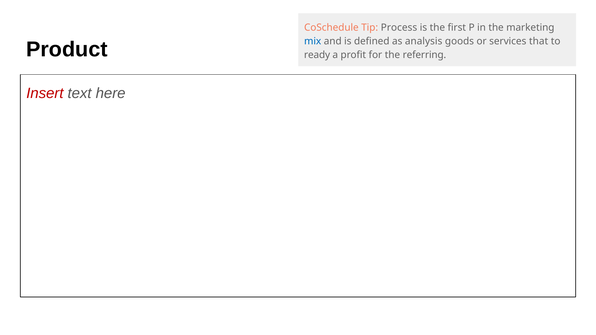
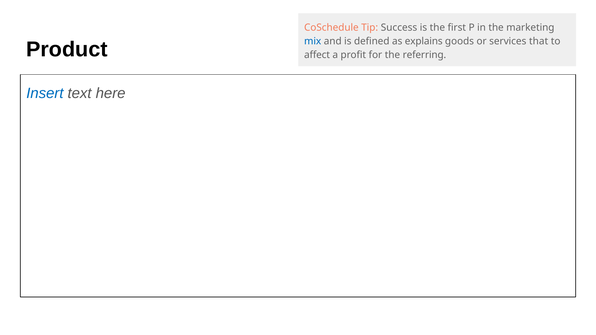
Process: Process -> Success (399, 28)
analysis: analysis -> explains (424, 41)
ready: ready -> affect (317, 55)
Insert colour: red -> blue (45, 93)
